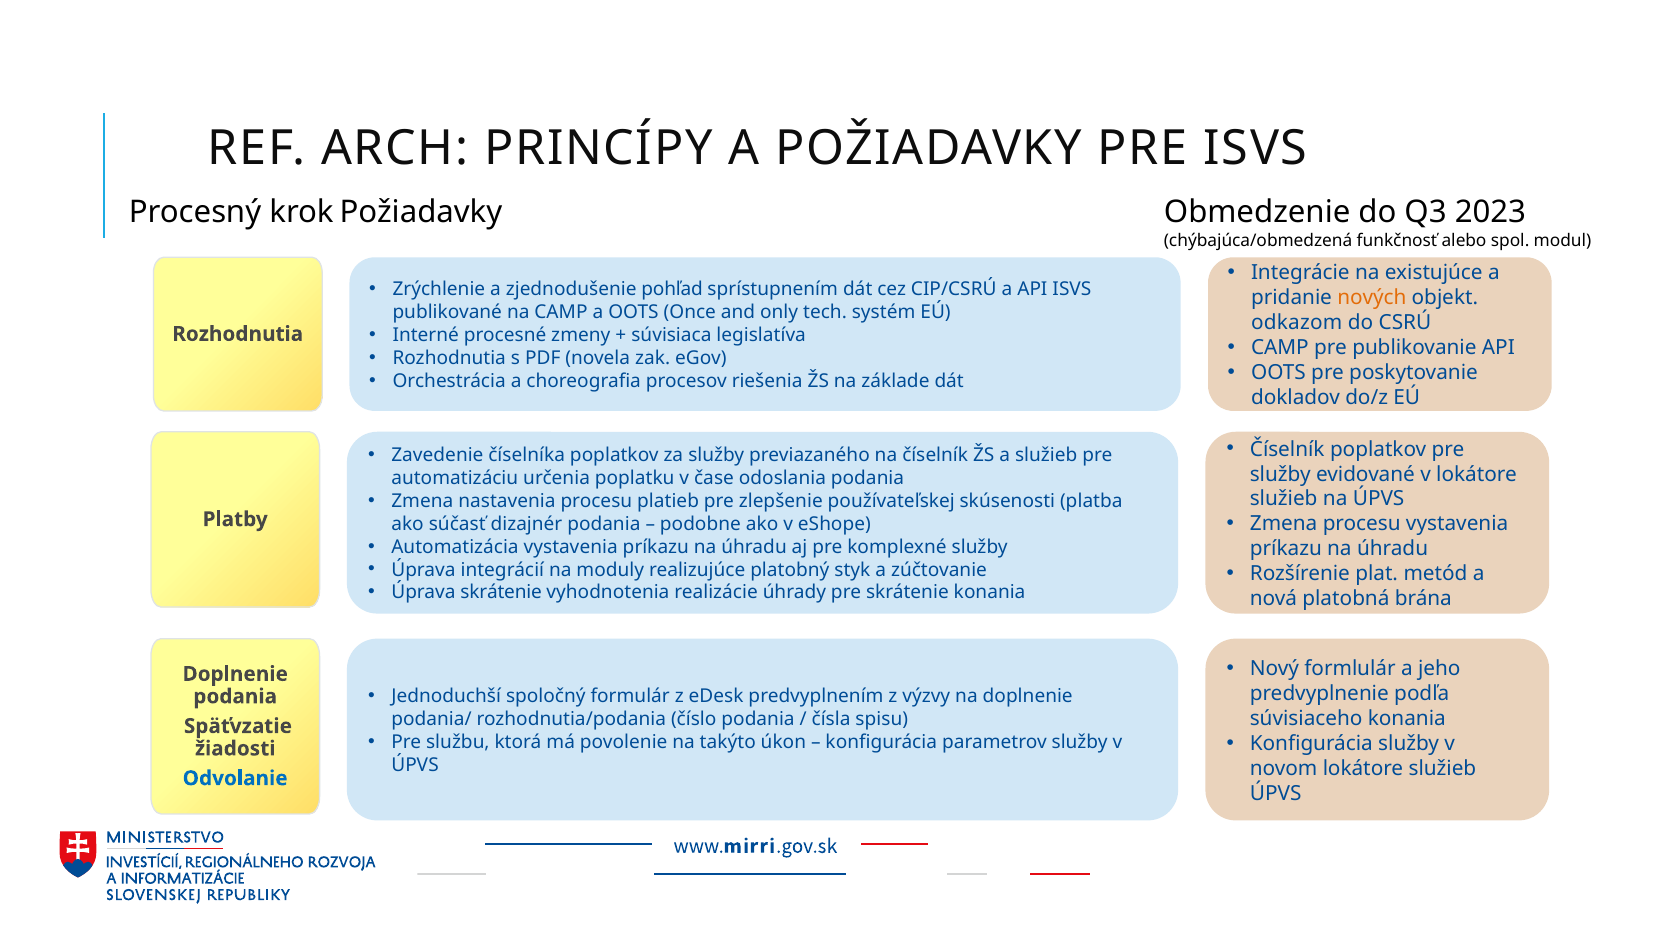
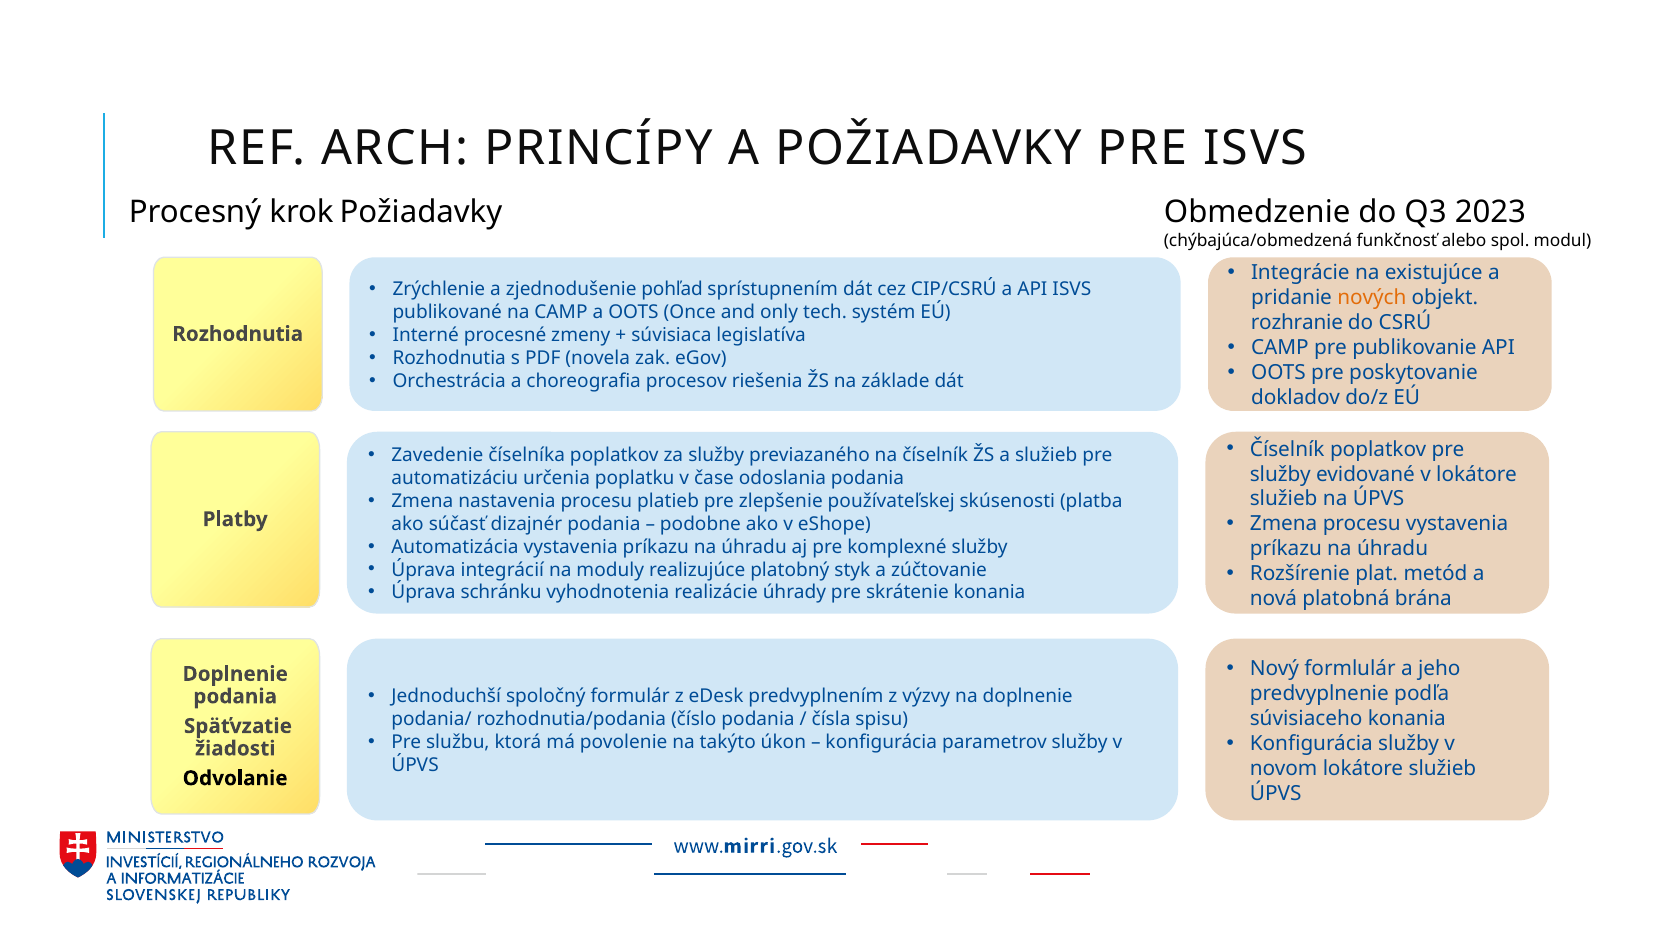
odkazom: odkazom -> rozhranie (1297, 323)
skrátenie: skrátenie -> schránku (501, 592)
Odvolanie colour: blue -> black (235, 778)
